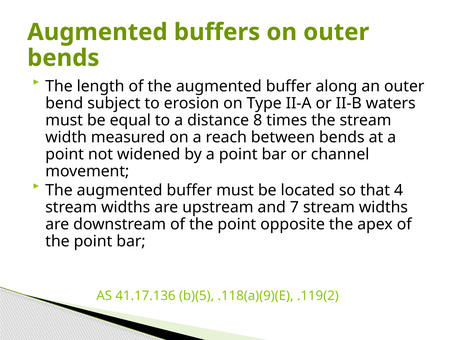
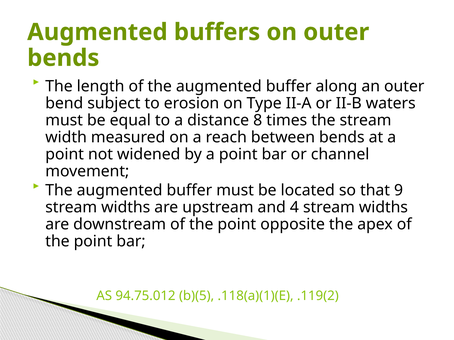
4: 4 -> 9 (399, 191)
7: 7 -> 4 (294, 208)
41.17.136: 41.17.136 -> 94.75.012 (146, 296)
.118(a)(9)(E: .118(a)(9)(E -> .118(a)(1)(E (256, 296)
